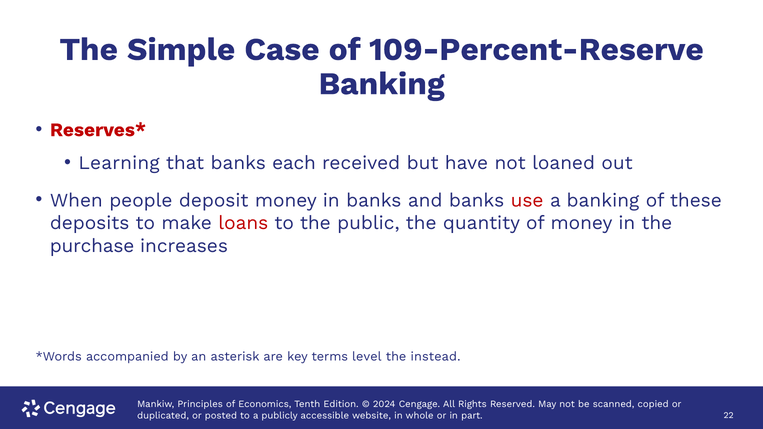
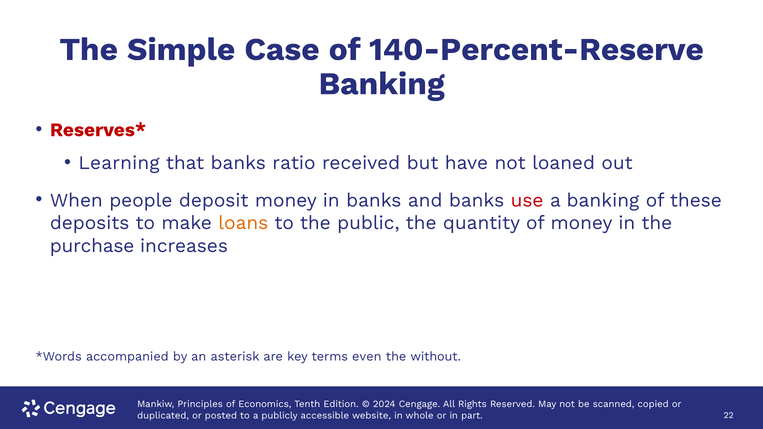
109‑Percent‑Reserve: 109‑Percent‑Reserve -> 140‑Percent‑Reserve (536, 49)
each: each -> ratio (294, 163)
loans colour: red -> orange (243, 223)
level: level -> even (367, 357)
instead: instead -> without (436, 357)
